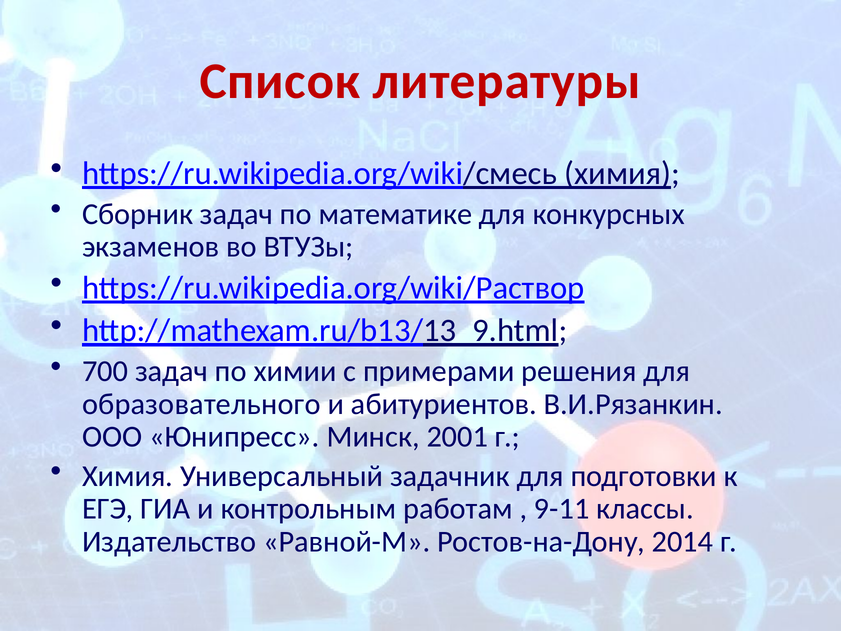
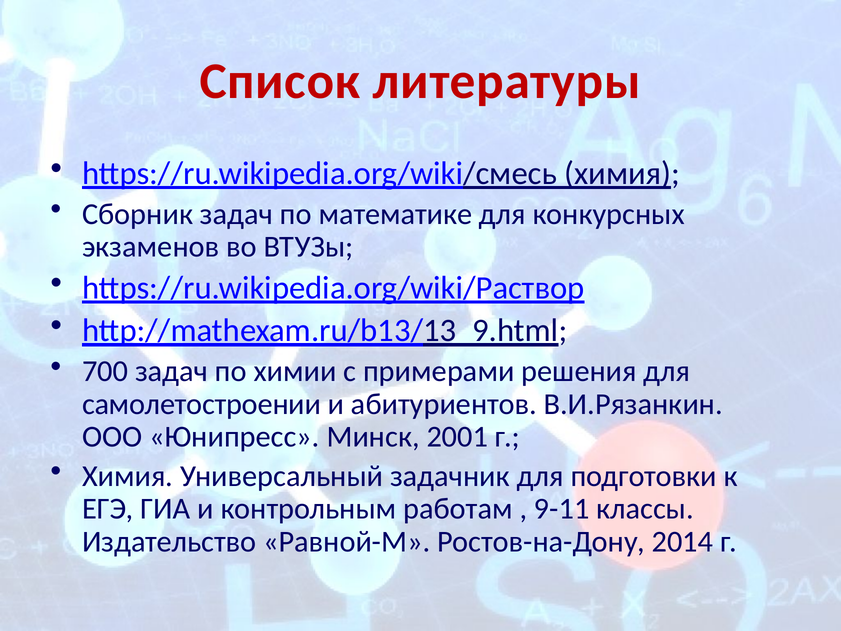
образовательного: образовательного -> самолетостроении (202, 404)
